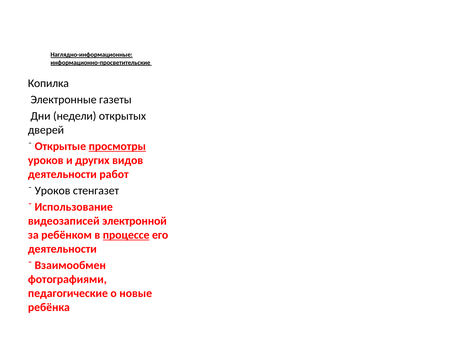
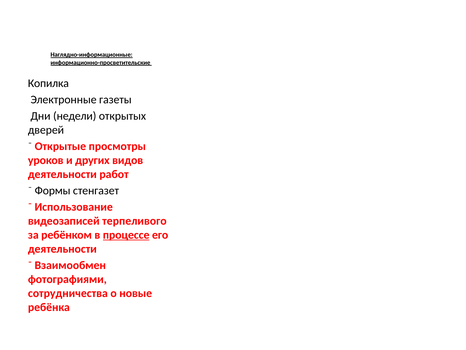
просмотры underline: present -> none (117, 146)
Уроков: Уроков -> Формы (53, 190)
электронной: электронной -> терпеливого (134, 221)
педагогические: педагогические -> сотрудничества (68, 293)
